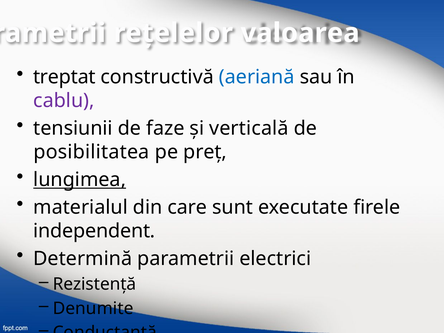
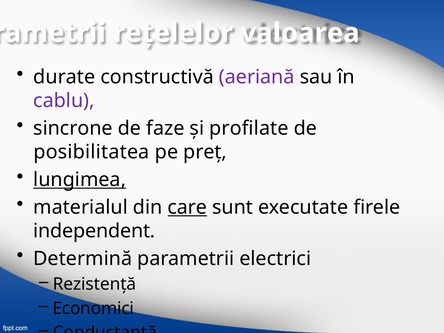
treptat: treptat -> durate (64, 77)
aeriană colour: blue -> purple (257, 77)
tensiunii: tensiunii -> sincrone (73, 128)
verticală: verticală -> profilate (249, 128)
care underline: none -> present (187, 207)
Denumite: Denumite -> Economici (93, 308)
